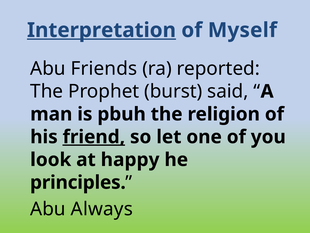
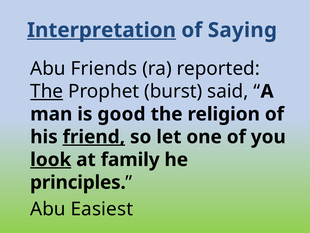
Myself: Myself -> Saying (242, 30)
The underline: none -> present (47, 91)
pbuh: pbuh -> good (121, 114)
look underline: none -> present (51, 159)
happy: happy -> family (130, 159)
Always: Always -> Easiest (102, 209)
